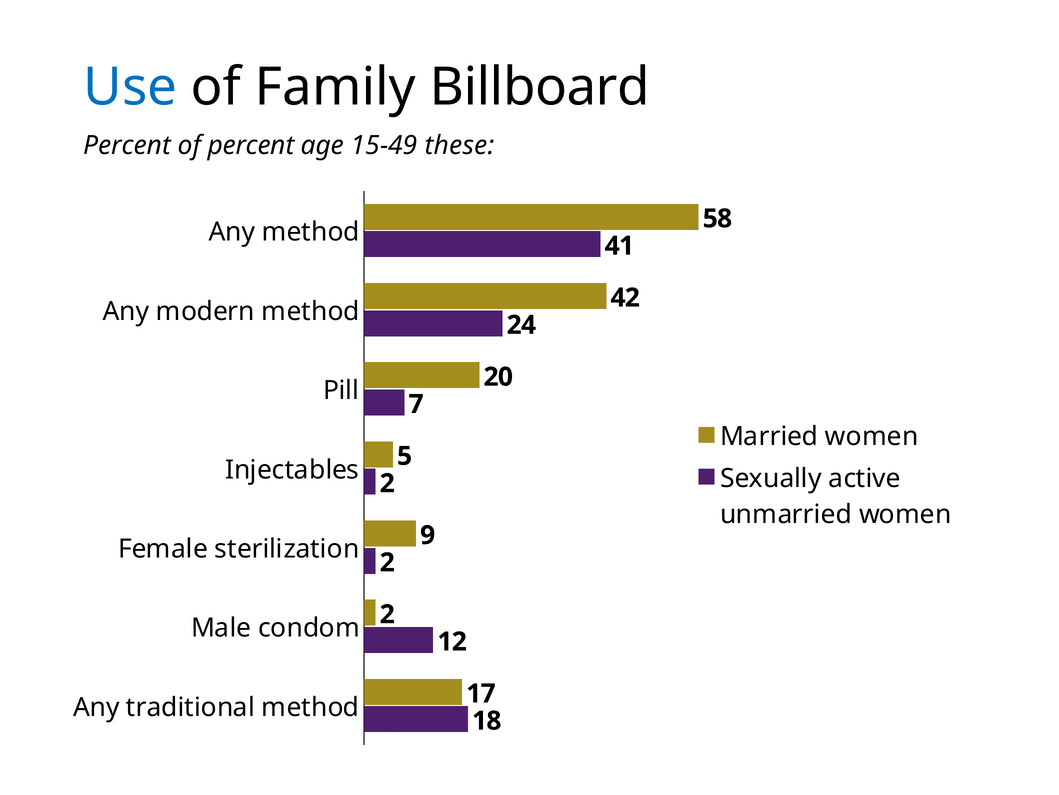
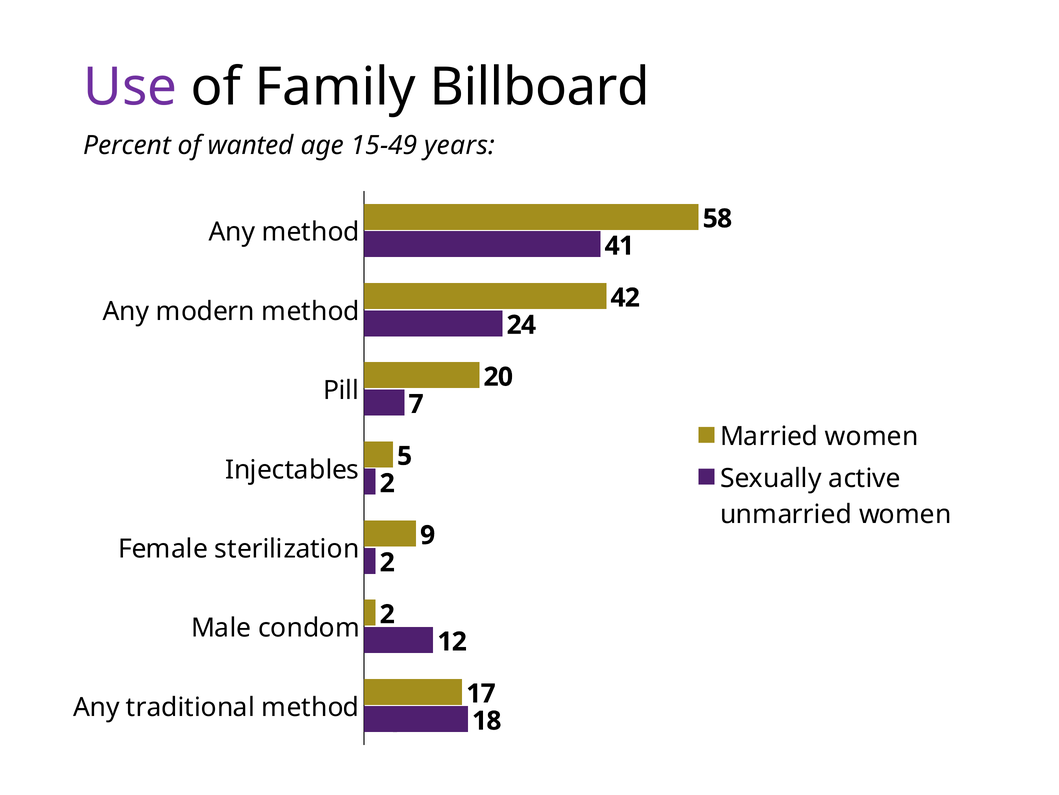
Use colour: blue -> purple (130, 87)
of percent: percent -> wanted (251, 146)
these: these -> years (460, 146)
